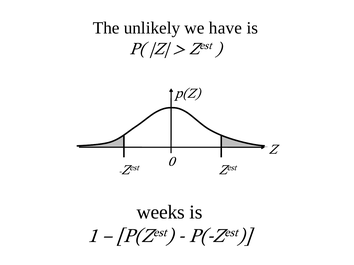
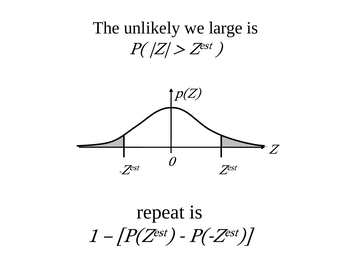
have: have -> large (226, 28)
weeks: weeks -> repeat (161, 213)
